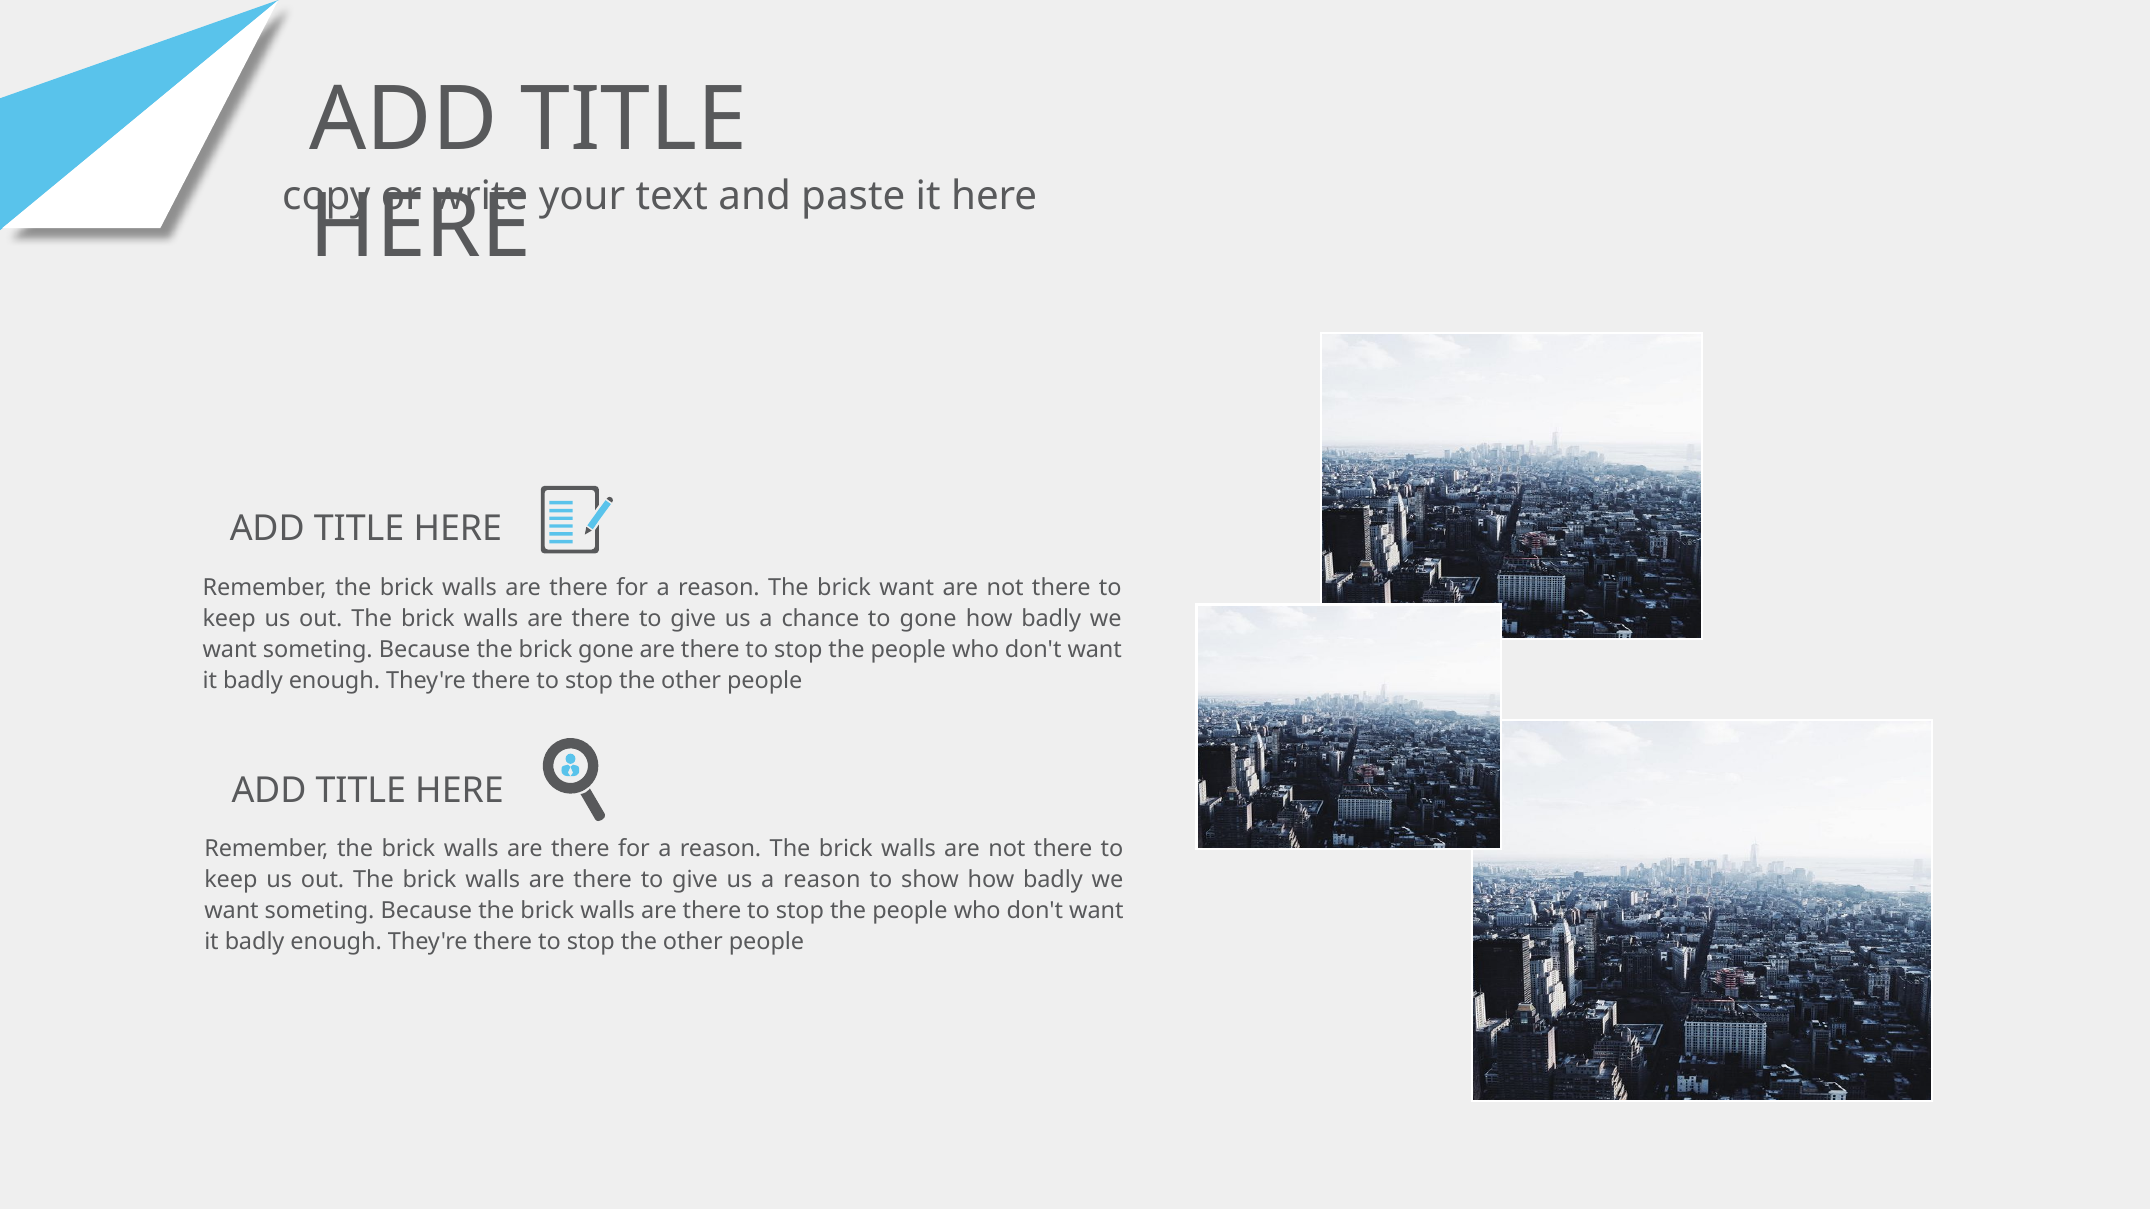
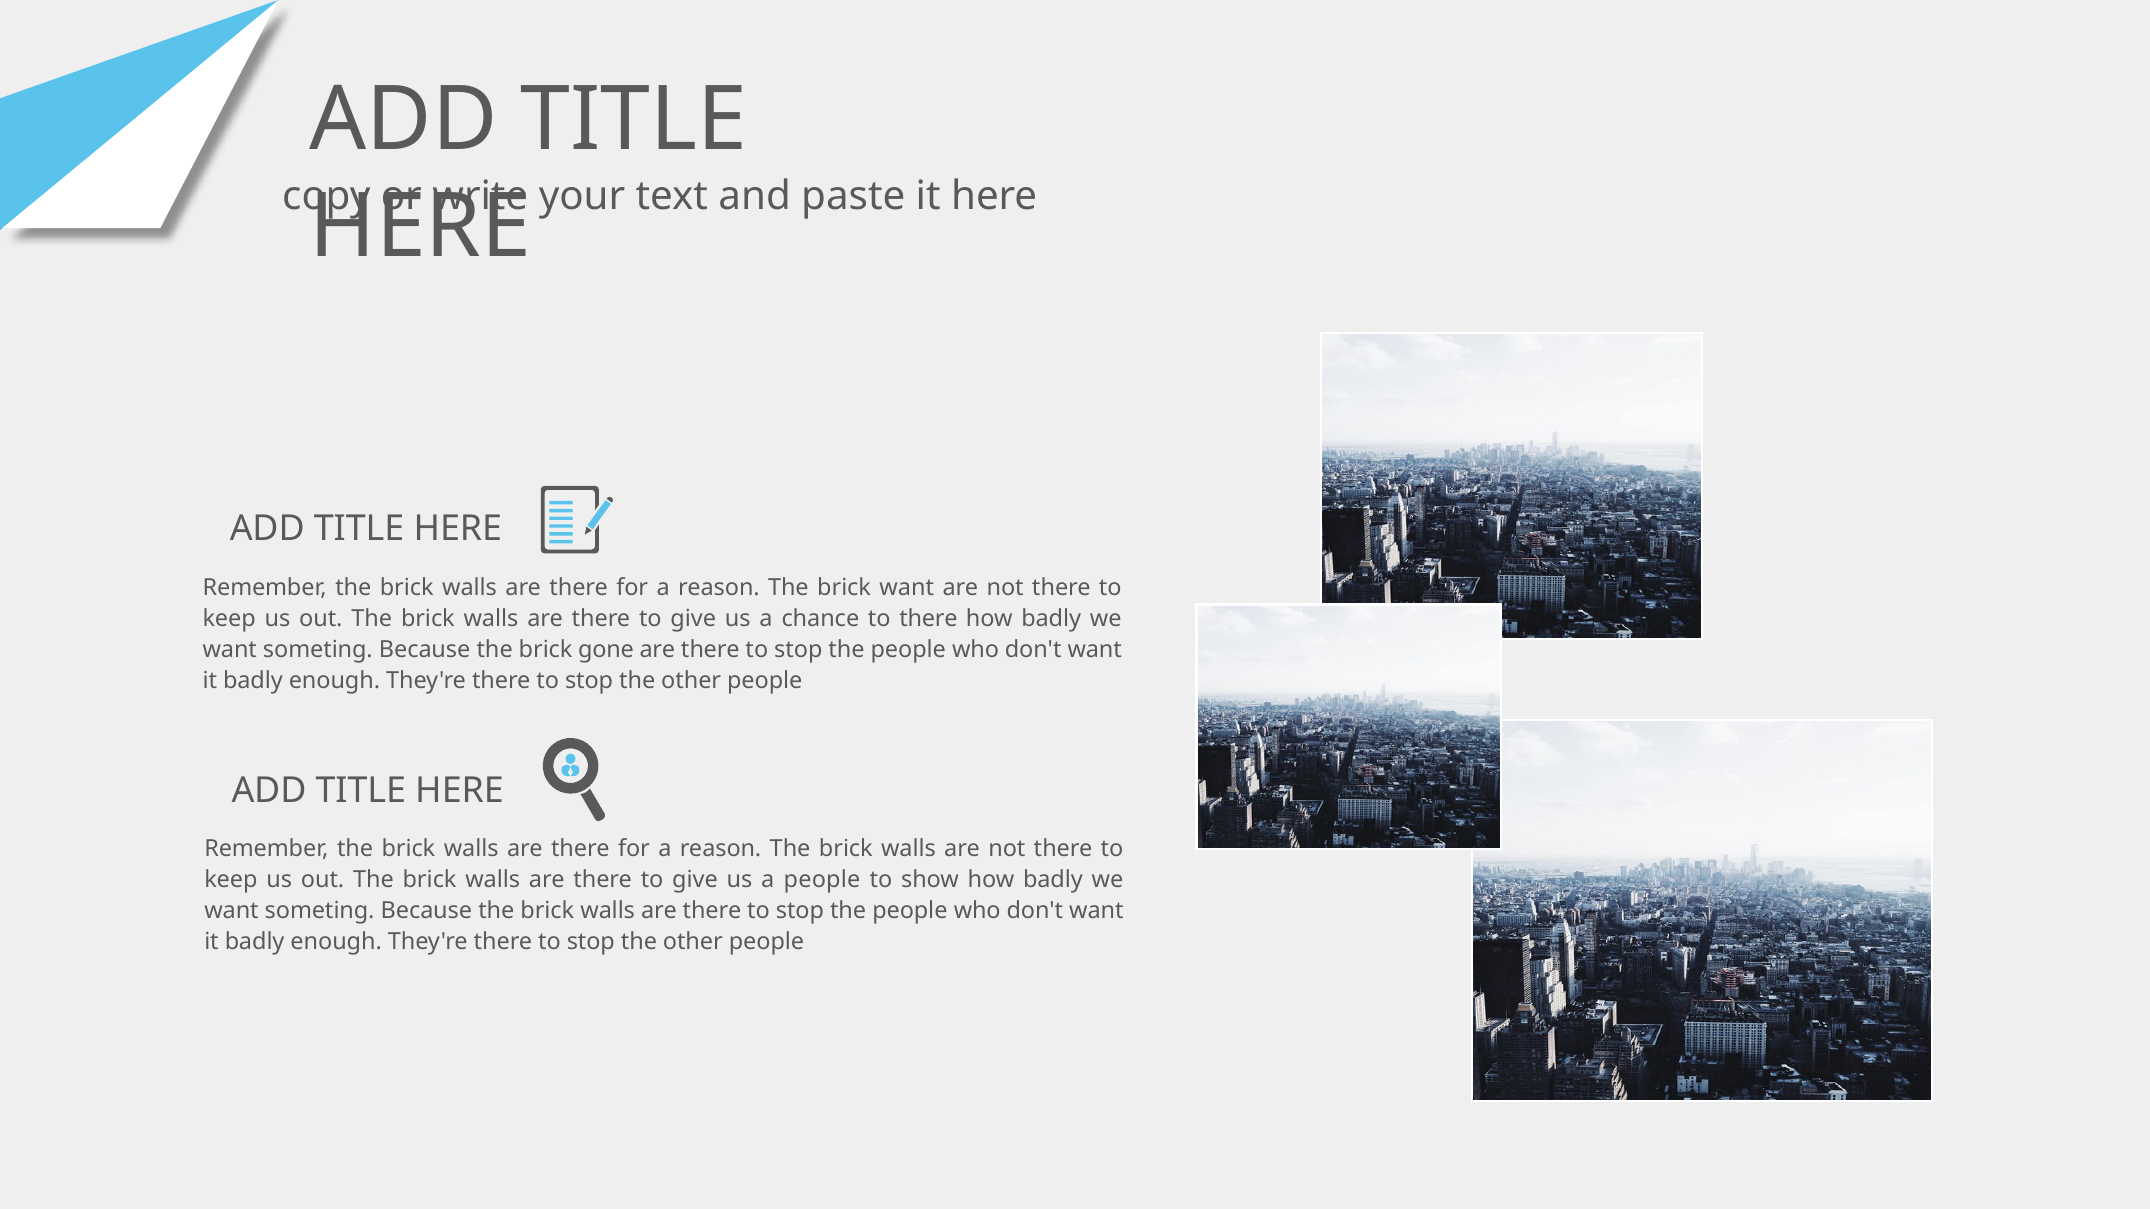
to gone: gone -> there (928, 619)
us a reason: reason -> people (822, 880)
